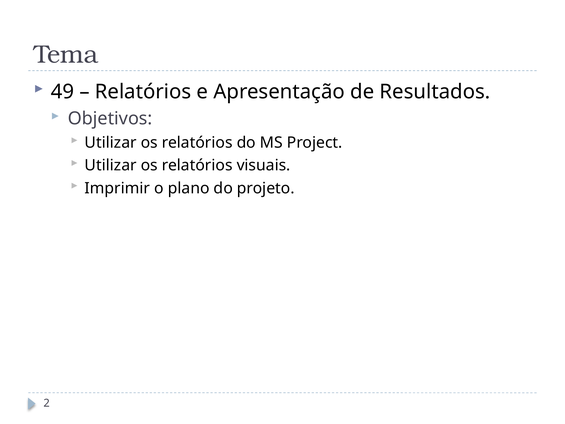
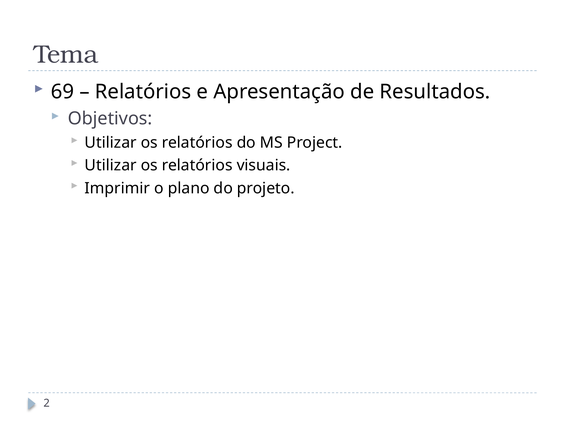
49: 49 -> 69 (62, 92)
